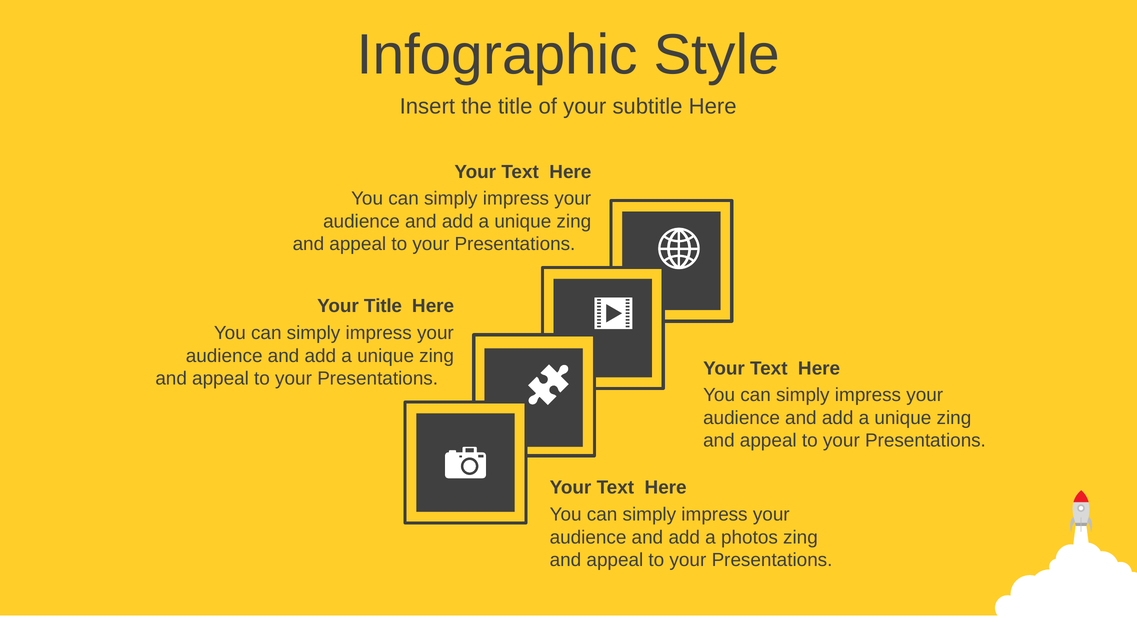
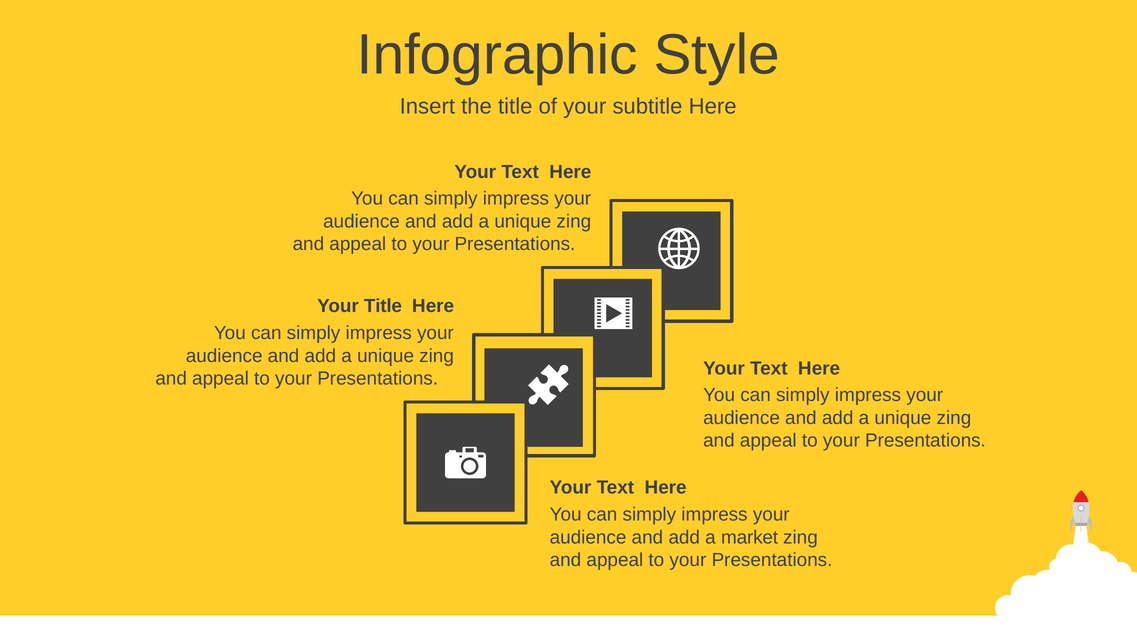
photos: photos -> market (750, 537)
